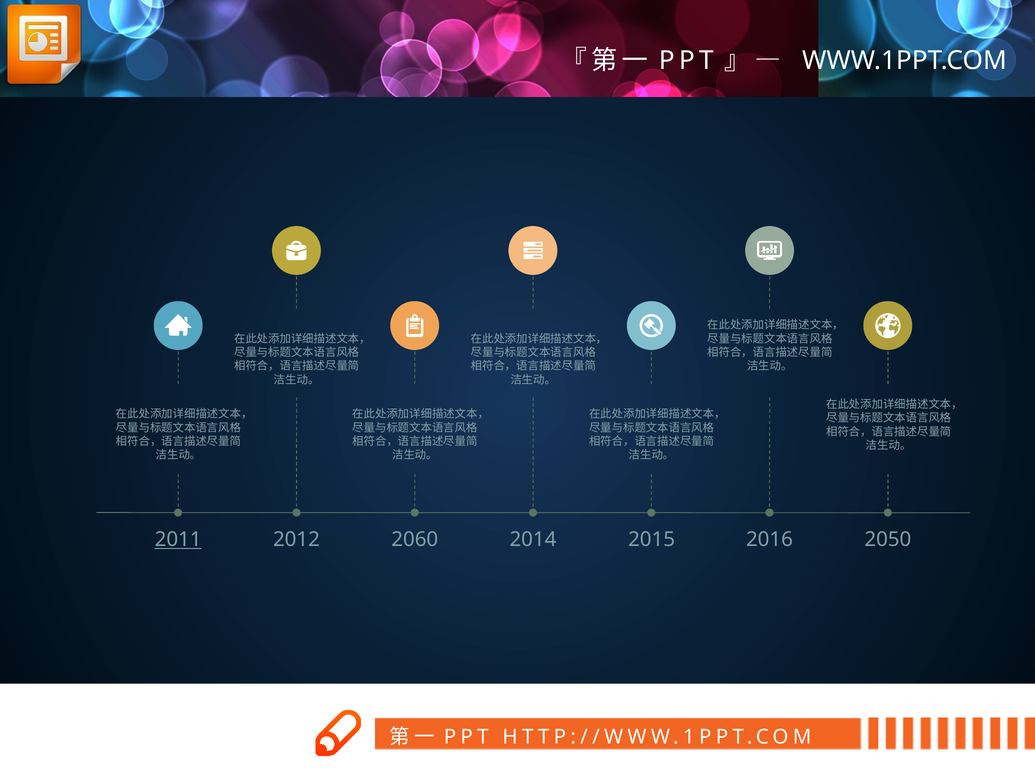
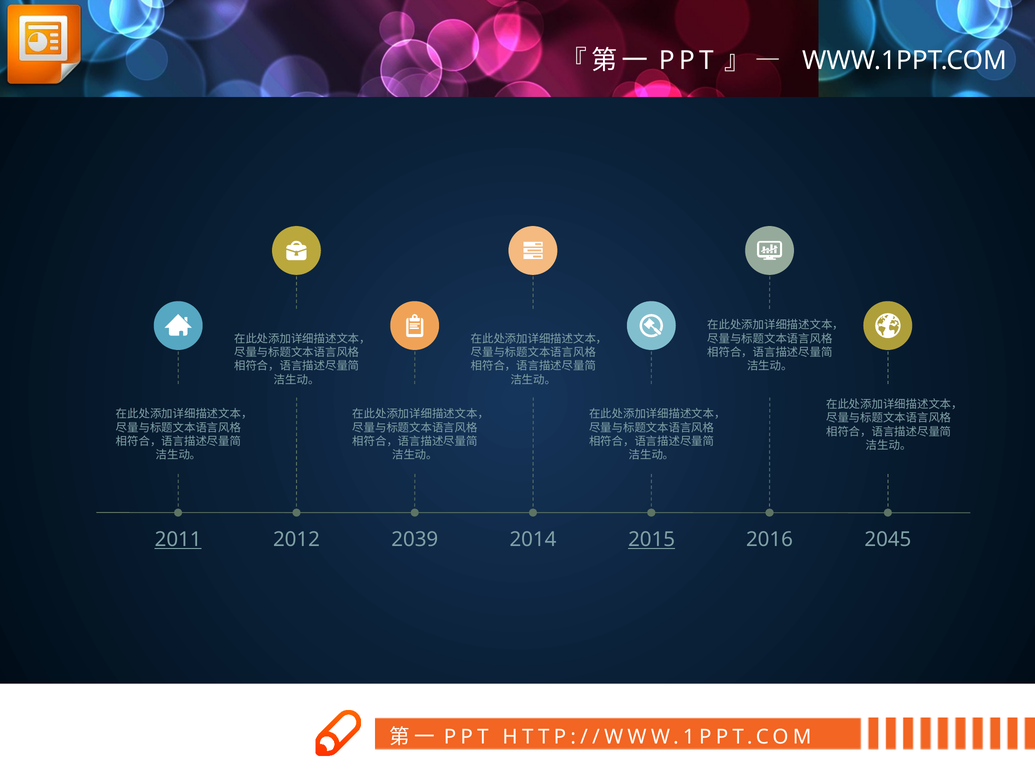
2060: 2060 -> 2039 (415, 540)
2015 underline: none -> present (652, 540)
2050: 2050 -> 2045 (888, 540)
